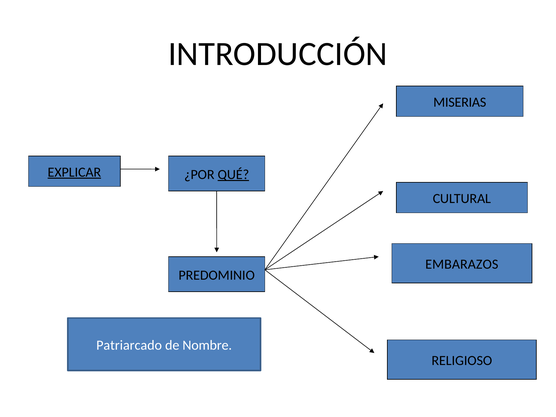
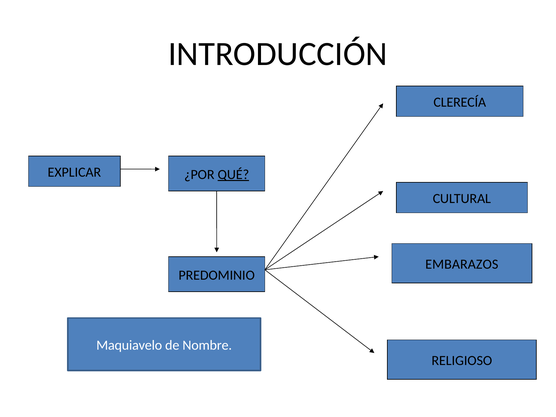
MISERIAS: MISERIAS -> CLERECÍA (460, 102)
EXPLICAR underline: present -> none (74, 172)
Patriarcado: Patriarcado -> Maquiavelo (129, 345)
